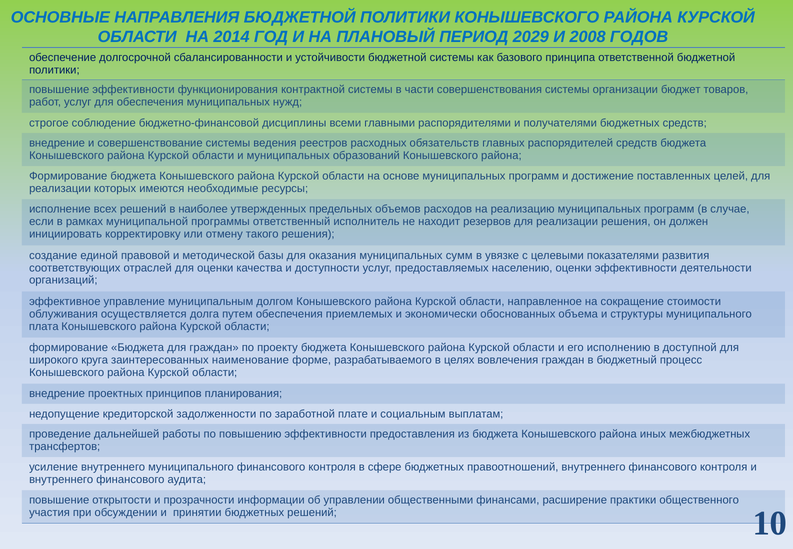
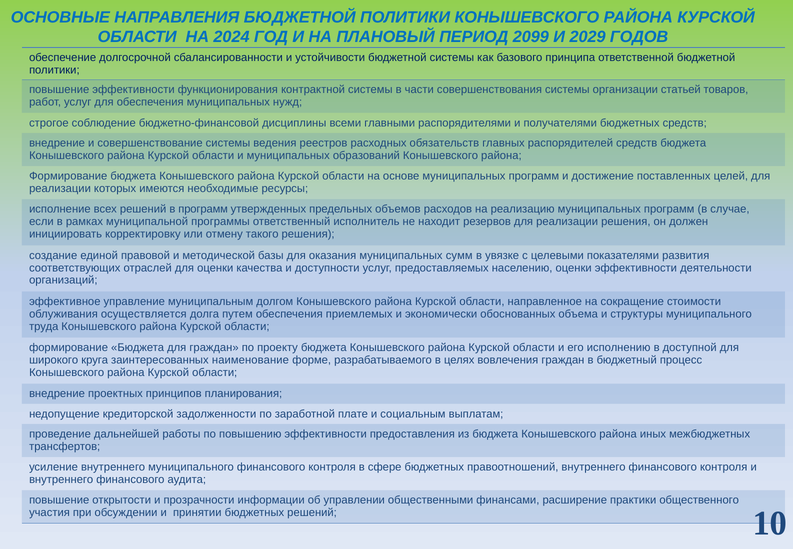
2014: 2014 -> 2024 (232, 37)
2029: 2029 -> 2099 (531, 37)
2008: 2008 -> 2029 (588, 37)
бюджет: бюджет -> статьей (681, 90)
в наиболее: наиболее -> программ (203, 209)
плата: плата -> труда (44, 326)
